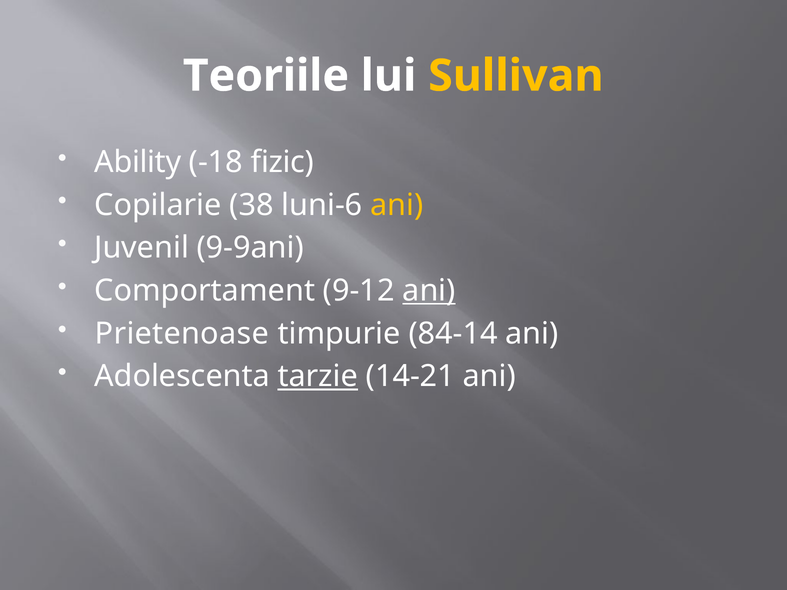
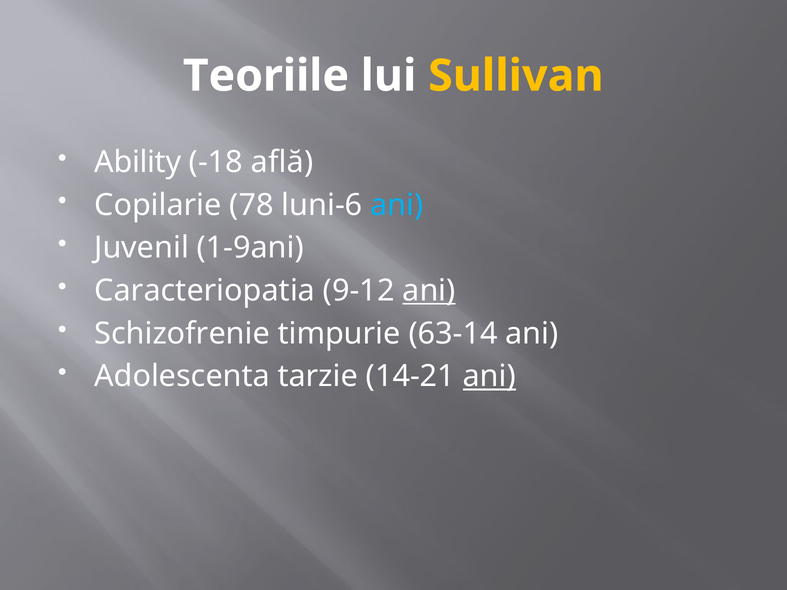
fizic: fizic -> află (282, 162)
38: 38 -> 78 (251, 205)
ani colour: yellow -> light blue (397, 205)
9-9ani: 9-9ani -> 1-9ani (250, 248)
Comportament: Comportament -> Caracteriopatia (205, 291)
Prietenoase: Prietenoase -> Schizofrenie (182, 334)
84-14: 84-14 -> 63-14 (453, 334)
tarzie underline: present -> none (318, 377)
ani underline: none -> present (489, 377)
